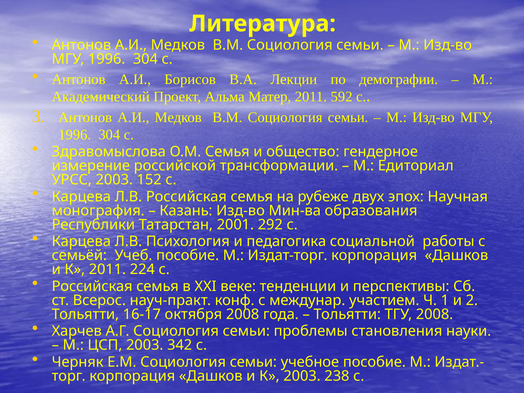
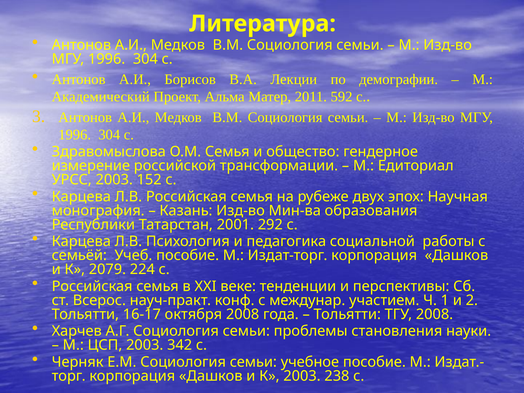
К 2011: 2011 -> 2079 (107, 269)
